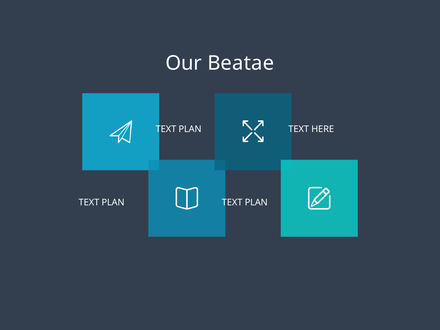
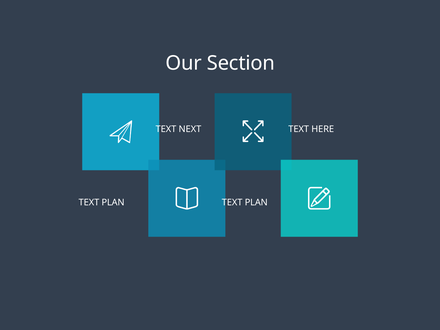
Beatae: Beatae -> Section (241, 63)
PLAN: PLAN -> NEXT (190, 129)
